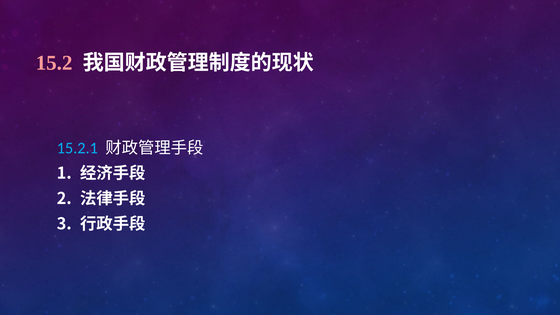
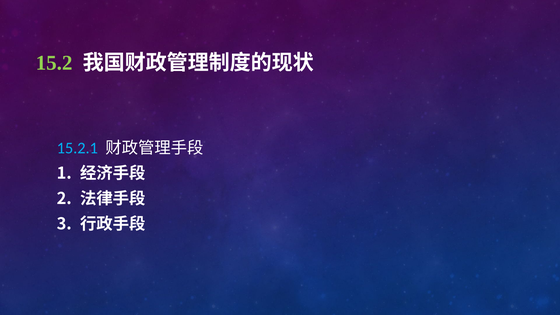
15.2 colour: pink -> light green (54, 63)
